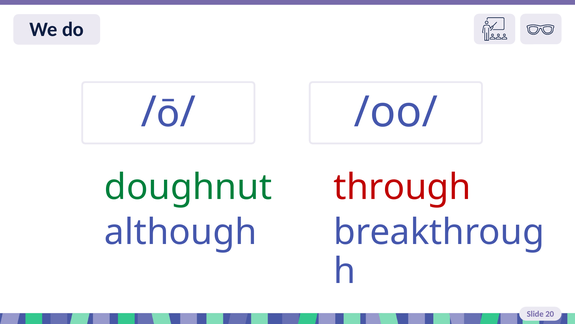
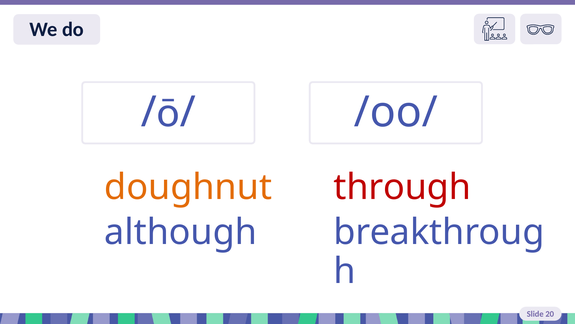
doughnut colour: green -> orange (188, 187)
